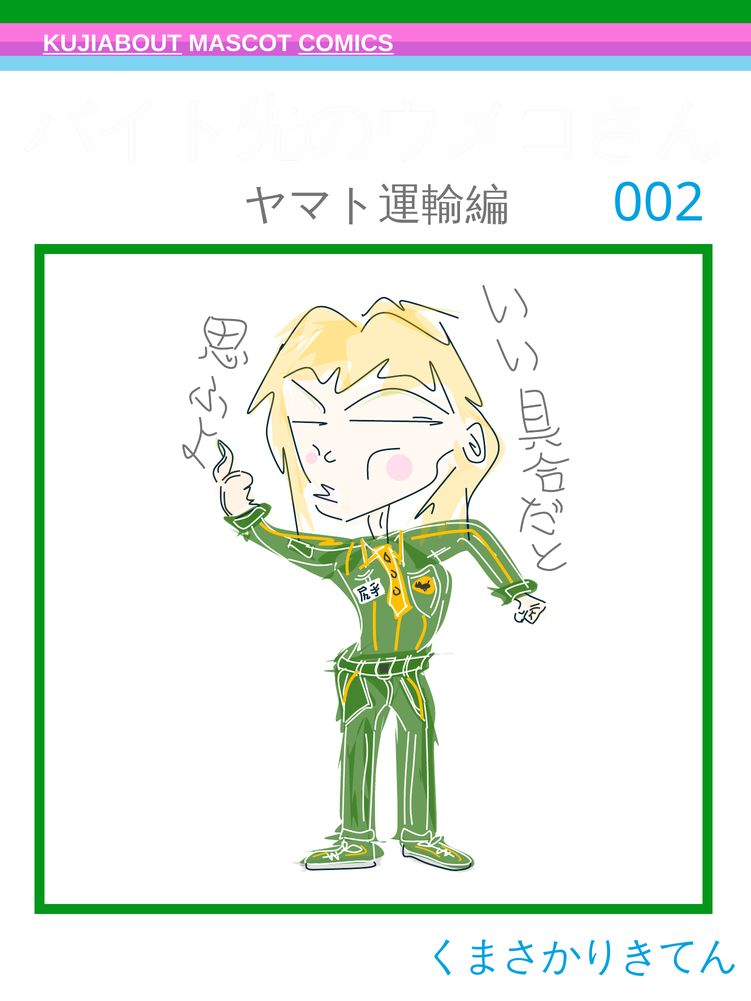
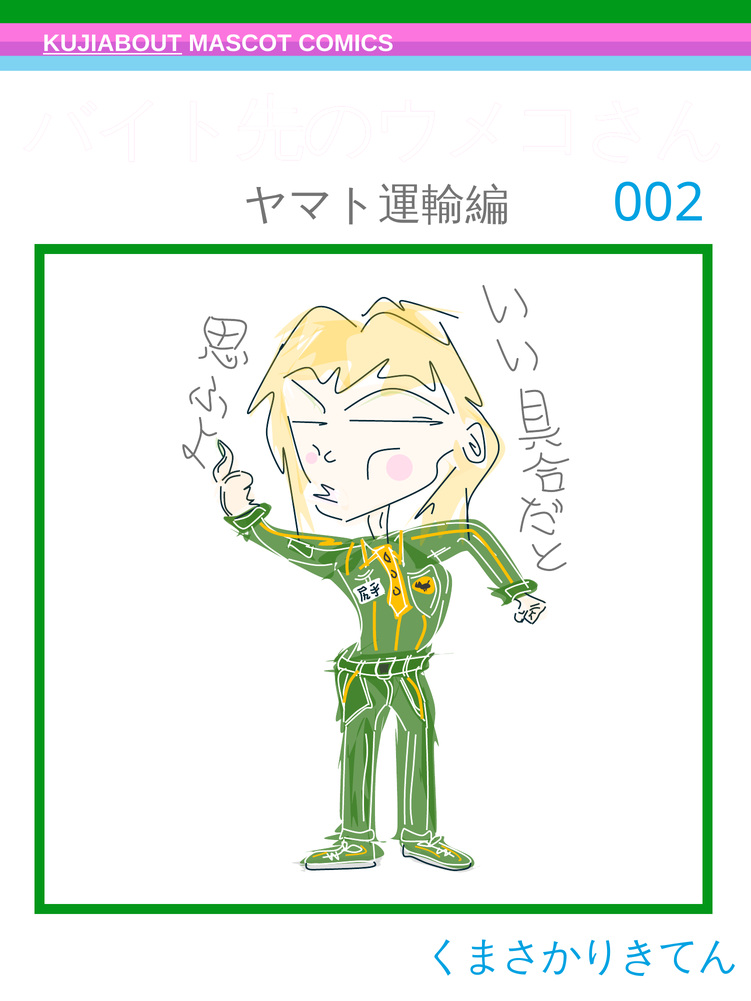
COMICS underline: present -> none (346, 44)
